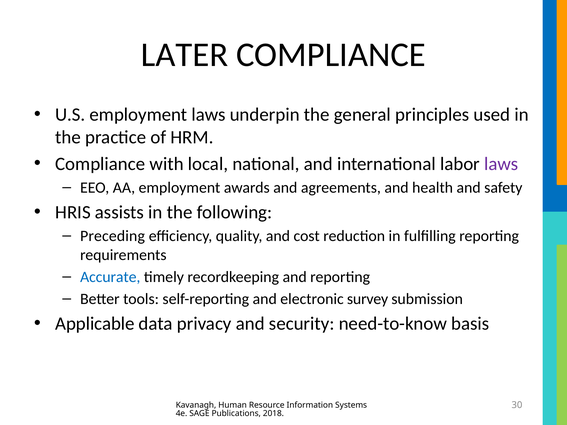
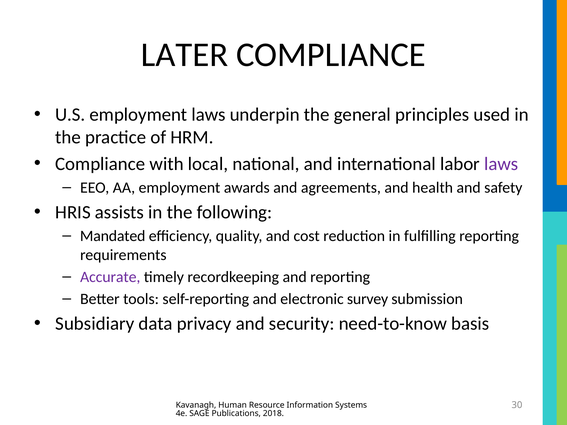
Preceding: Preceding -> Mandated (113, 236)
Accurate colour: blue -> purple (110, 277)
Applicable: Applicable -> Subsidiary (95, 324)
